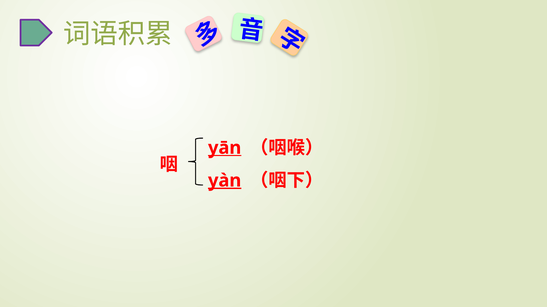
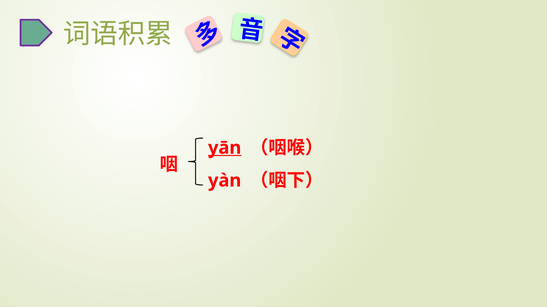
yàn underline: present -> none (225, 181)
